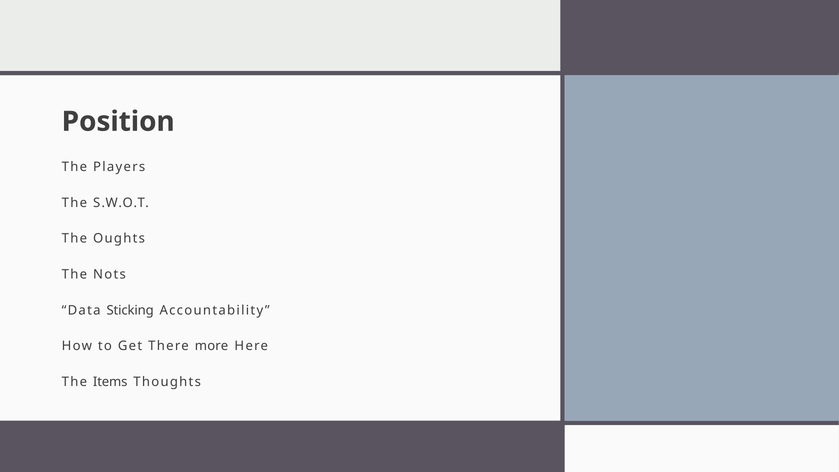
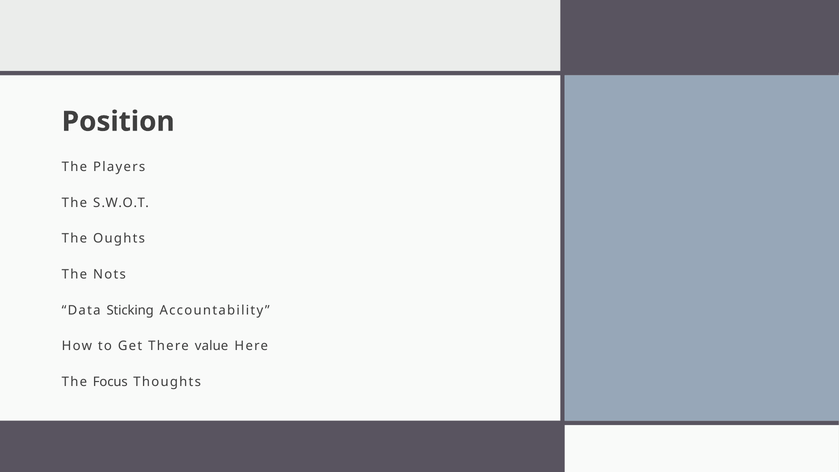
more: more -> value (212, 346)
Items: Items -> Focus (110, 382)
